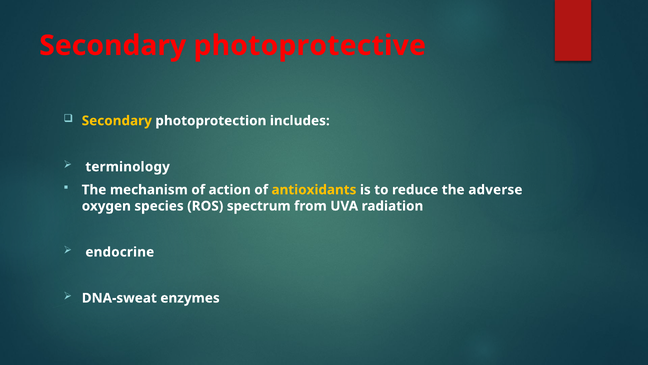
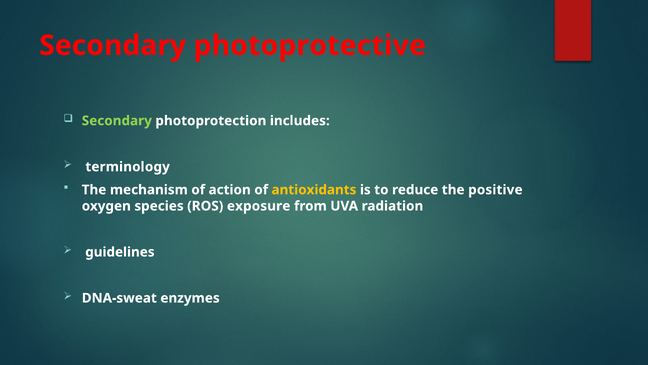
Secondary colour: yellow -> light green (117, 121)
adverse: adverse -> positive (495, 190)
spectrum: spectrum -> exposure (259, 206)
endocrine: endocrine -> guidelines (120, 252)
